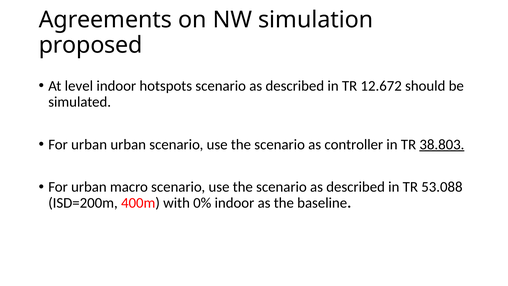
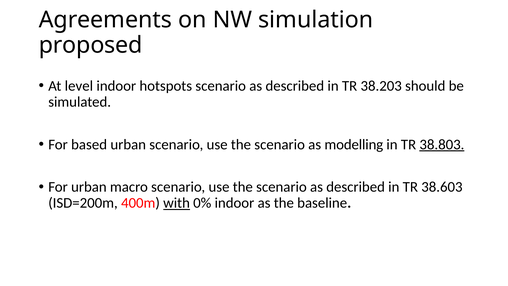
12.672: 12.672 -> 38.203 (381, 86)
urban: urban -> based (89, 144)
controller: controller -> modelling (354, 144)
53.088: 53.088 -> 38.603 (442, 187)
with underline: none -> present (177, 203)
